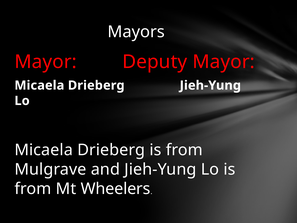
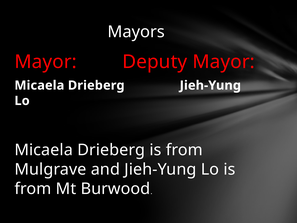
Wheelers: Wheelers -> Burwood (115, 189)
